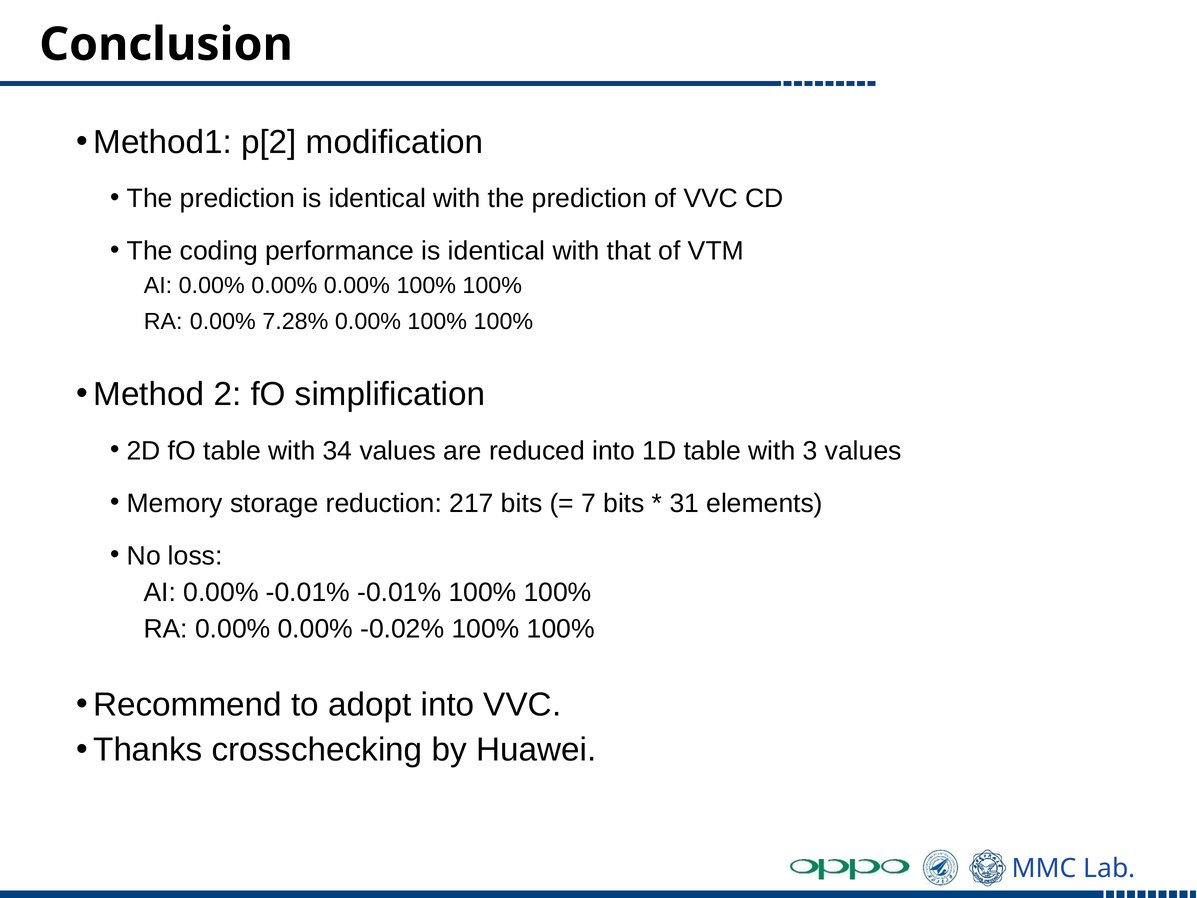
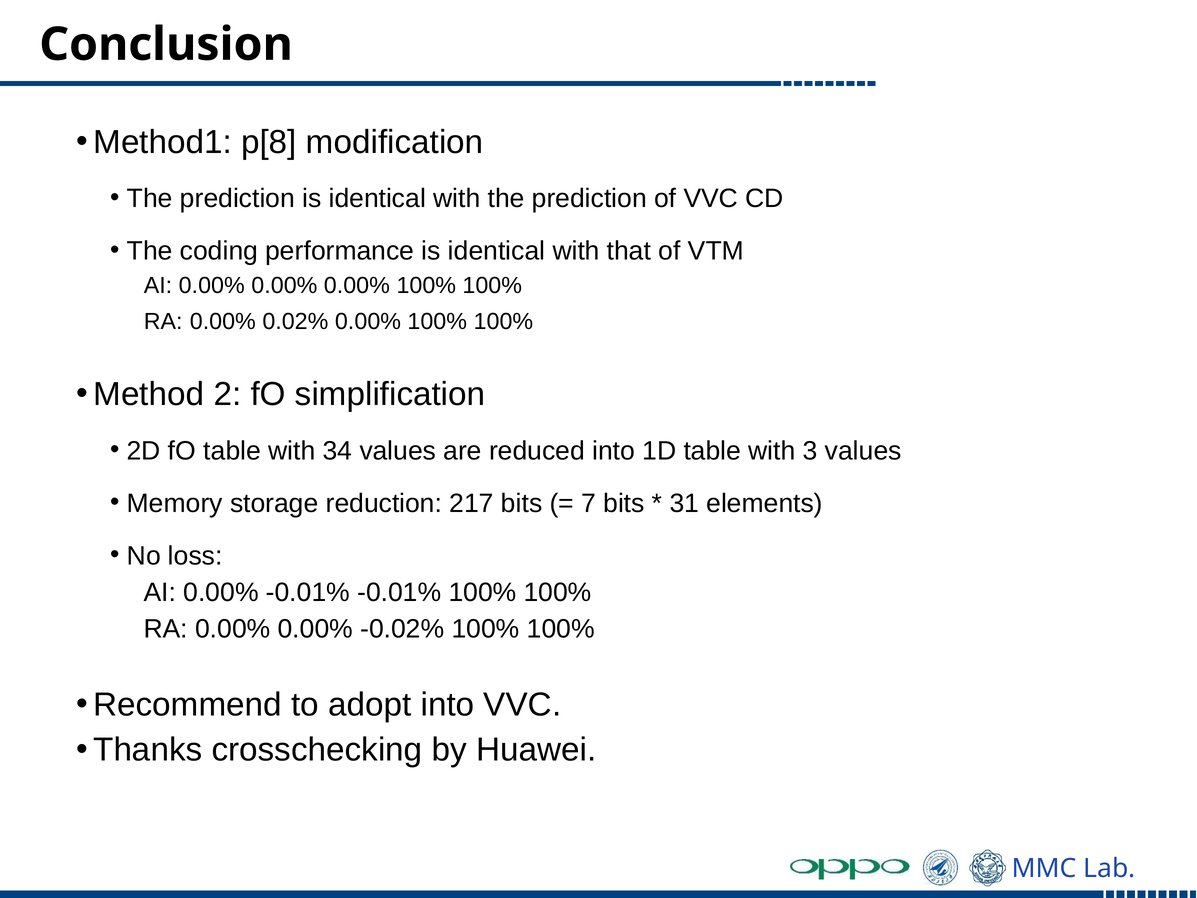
p[2: p[2 -> p[8 (269, 142)
7.28%: 7.28% -> 0.02% (295, 321)
